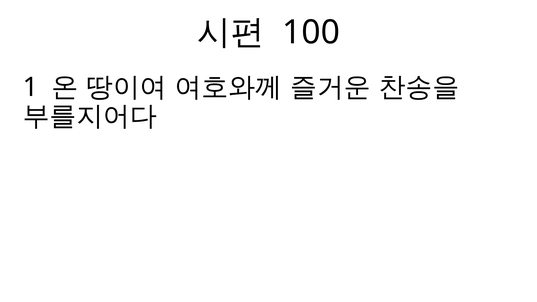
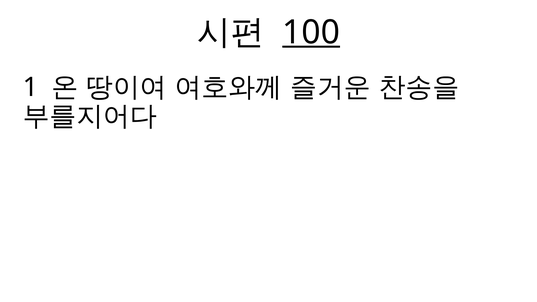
100 underline: none -> present (311, 32)
